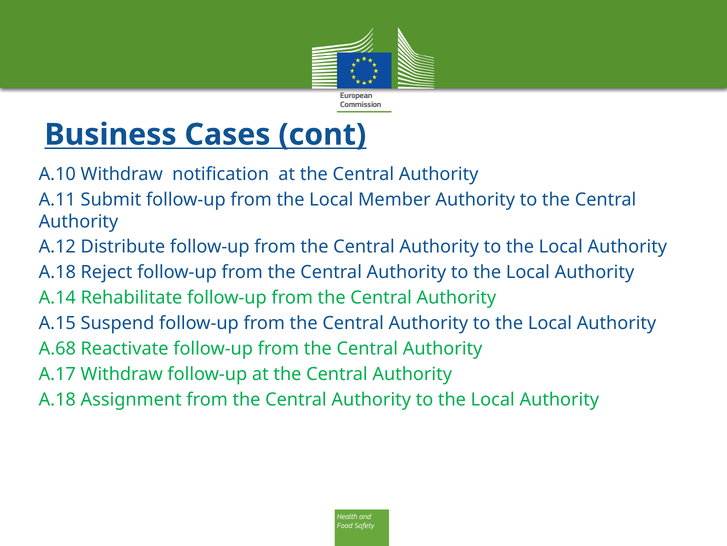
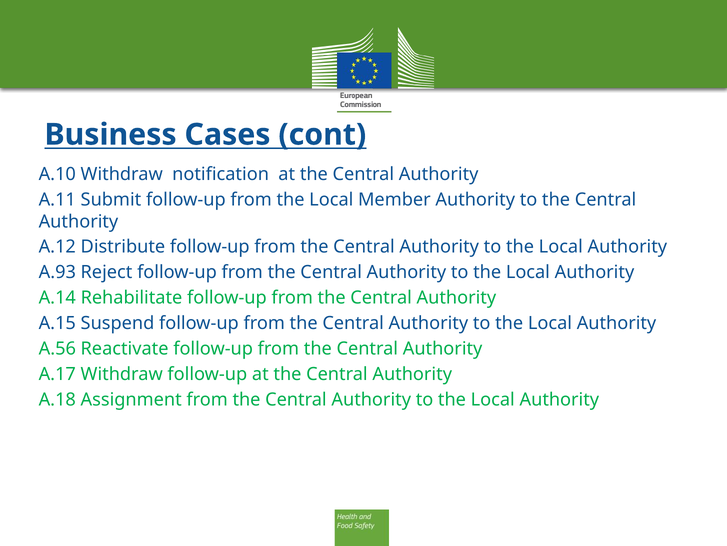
A.18: A.18 -> A.93 (57, 272)
A.68: A.68 -> A.56 (57, 348)
